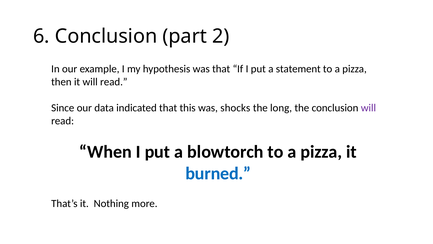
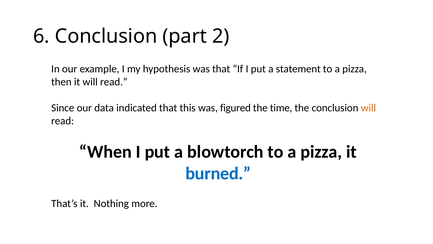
shocks: shocks -> figured (235, 108)
long: long -> time (281, 108)
will colour: purple -> orange (368, 108)
